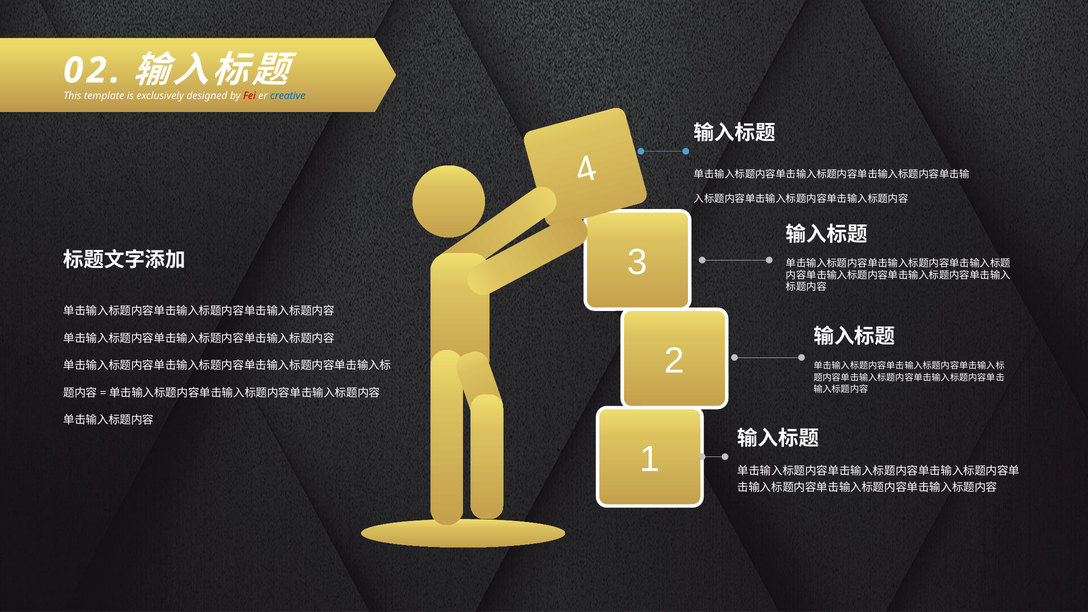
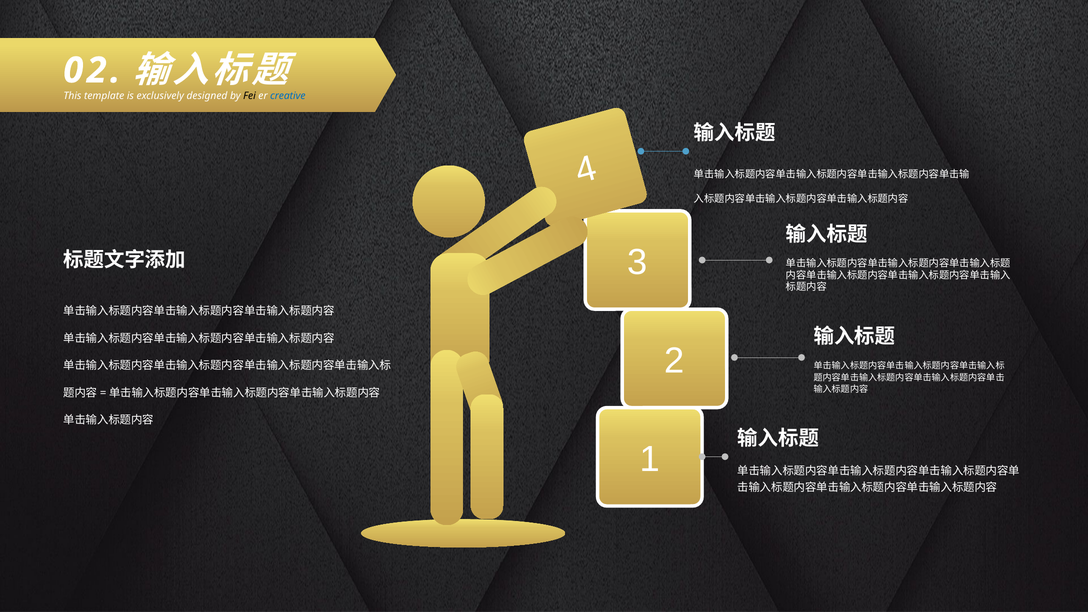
Fei colour: red -> black (249, 96)
